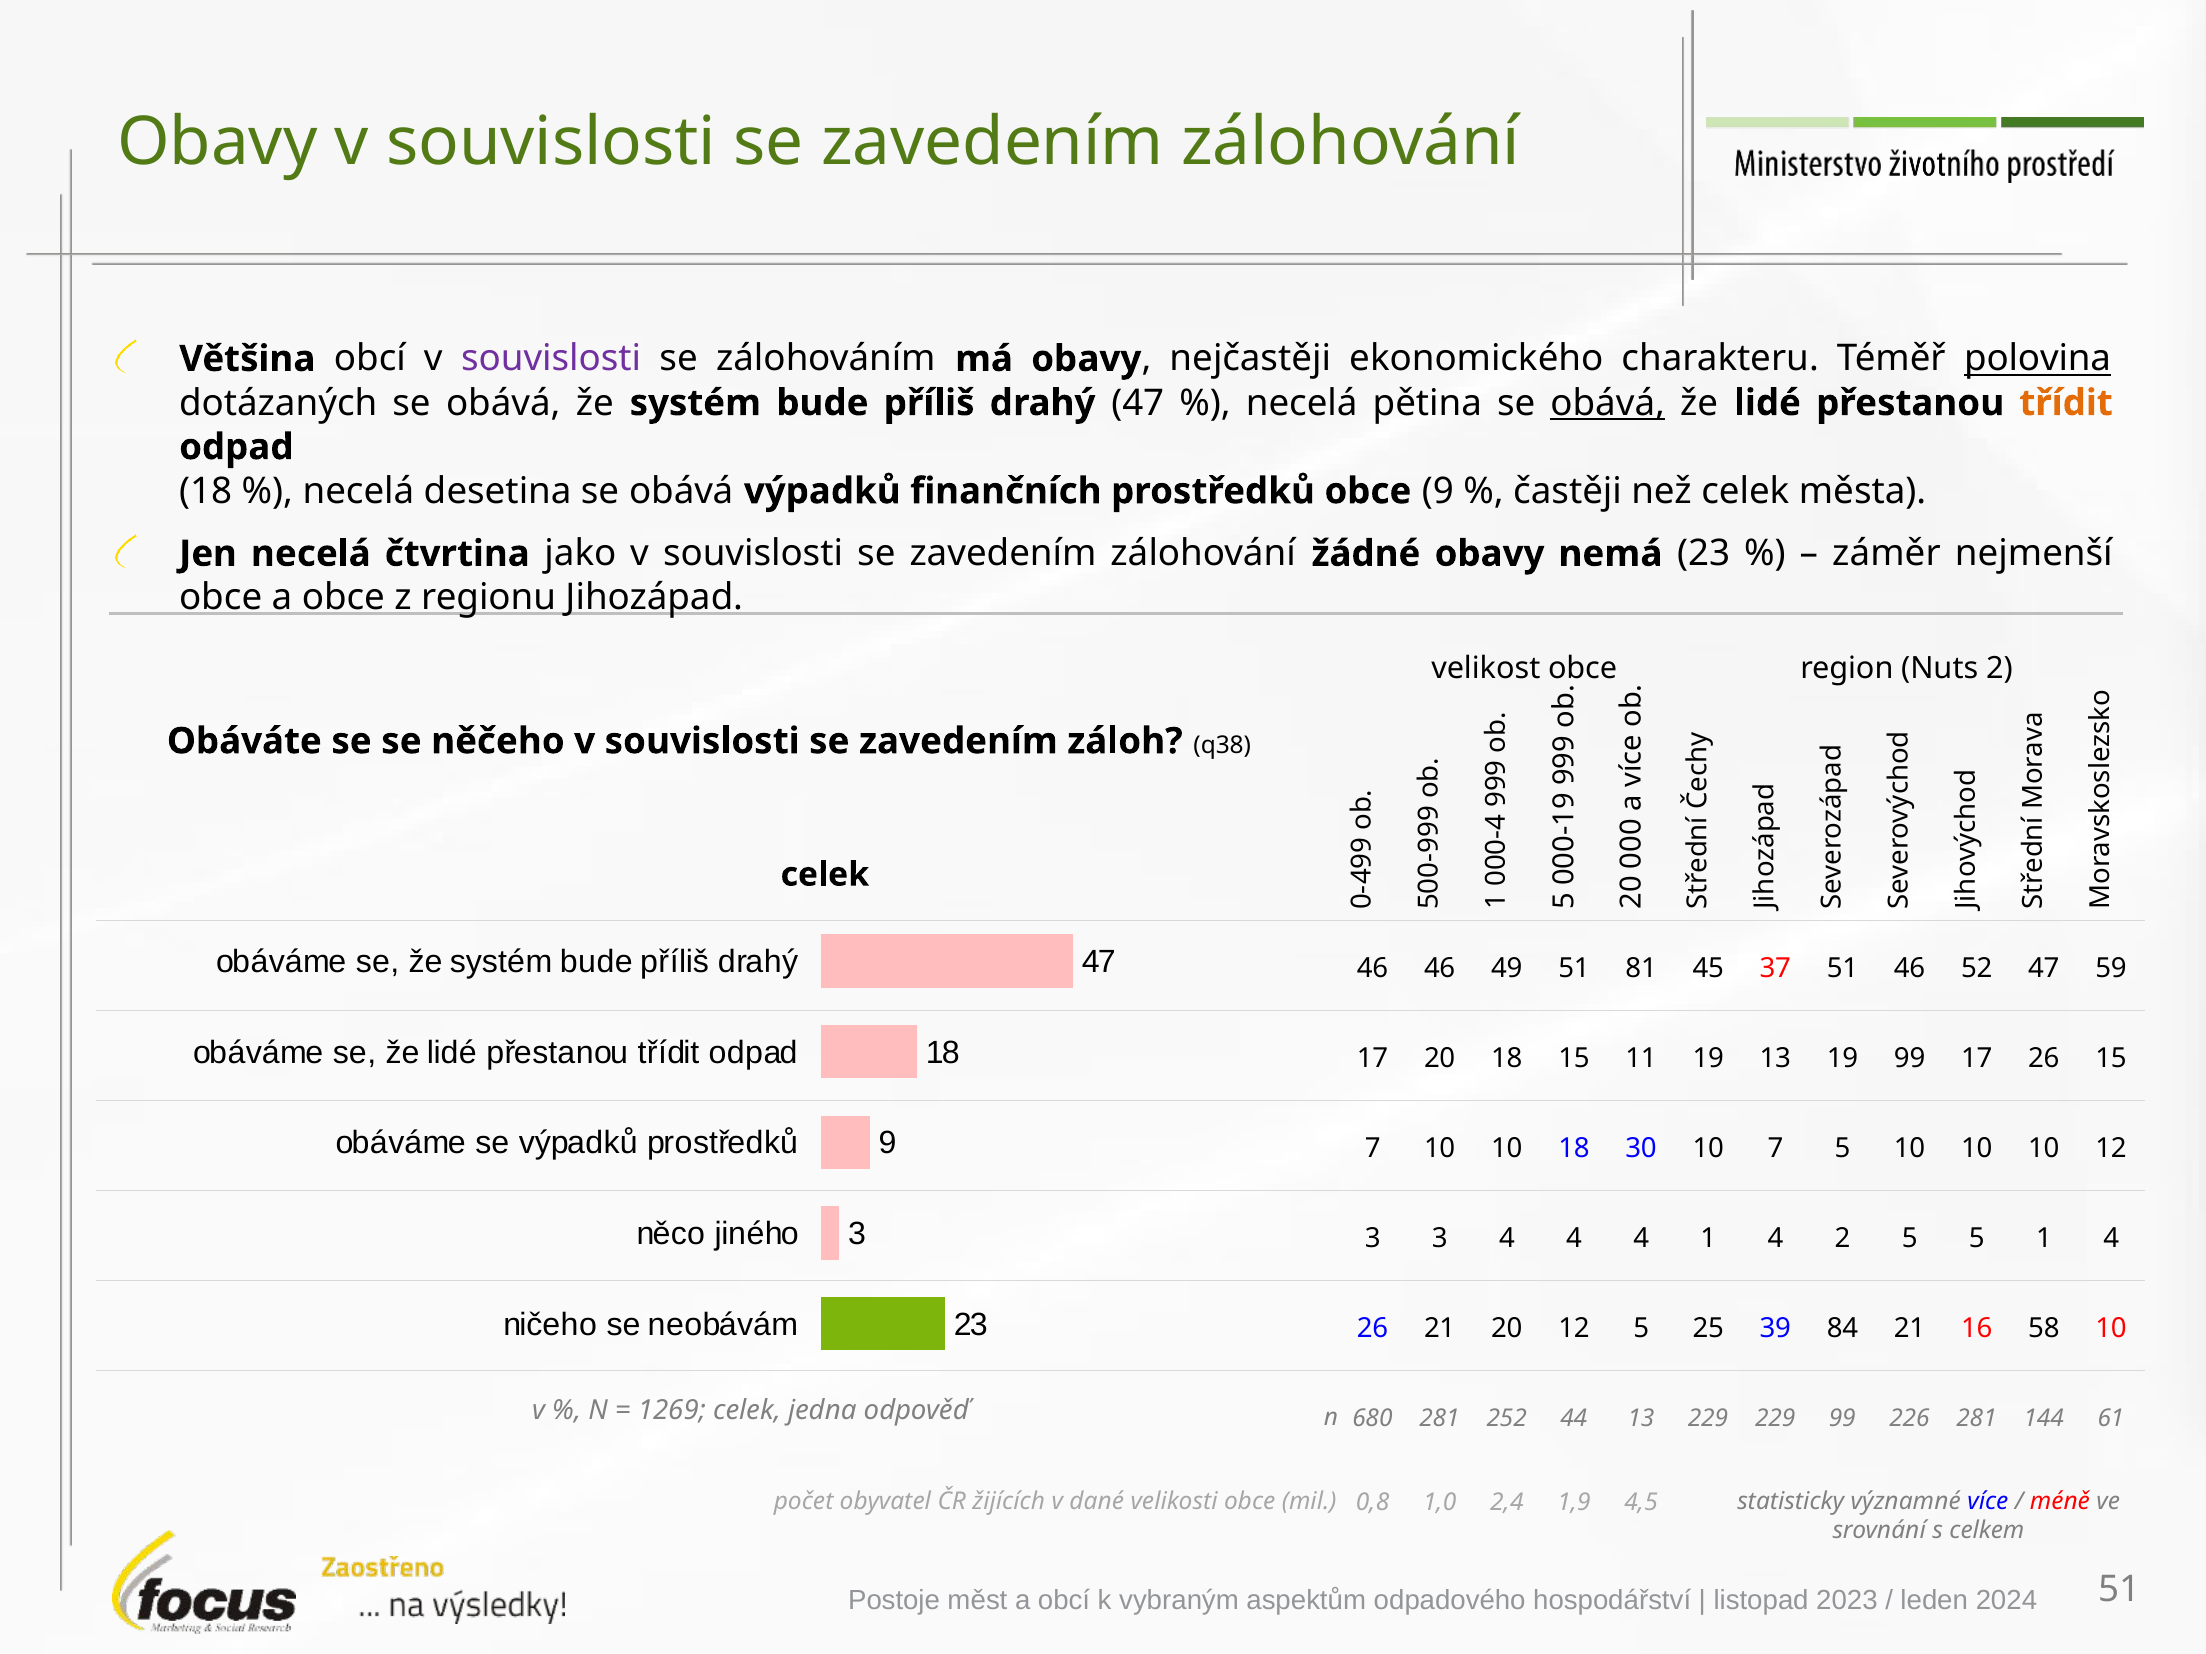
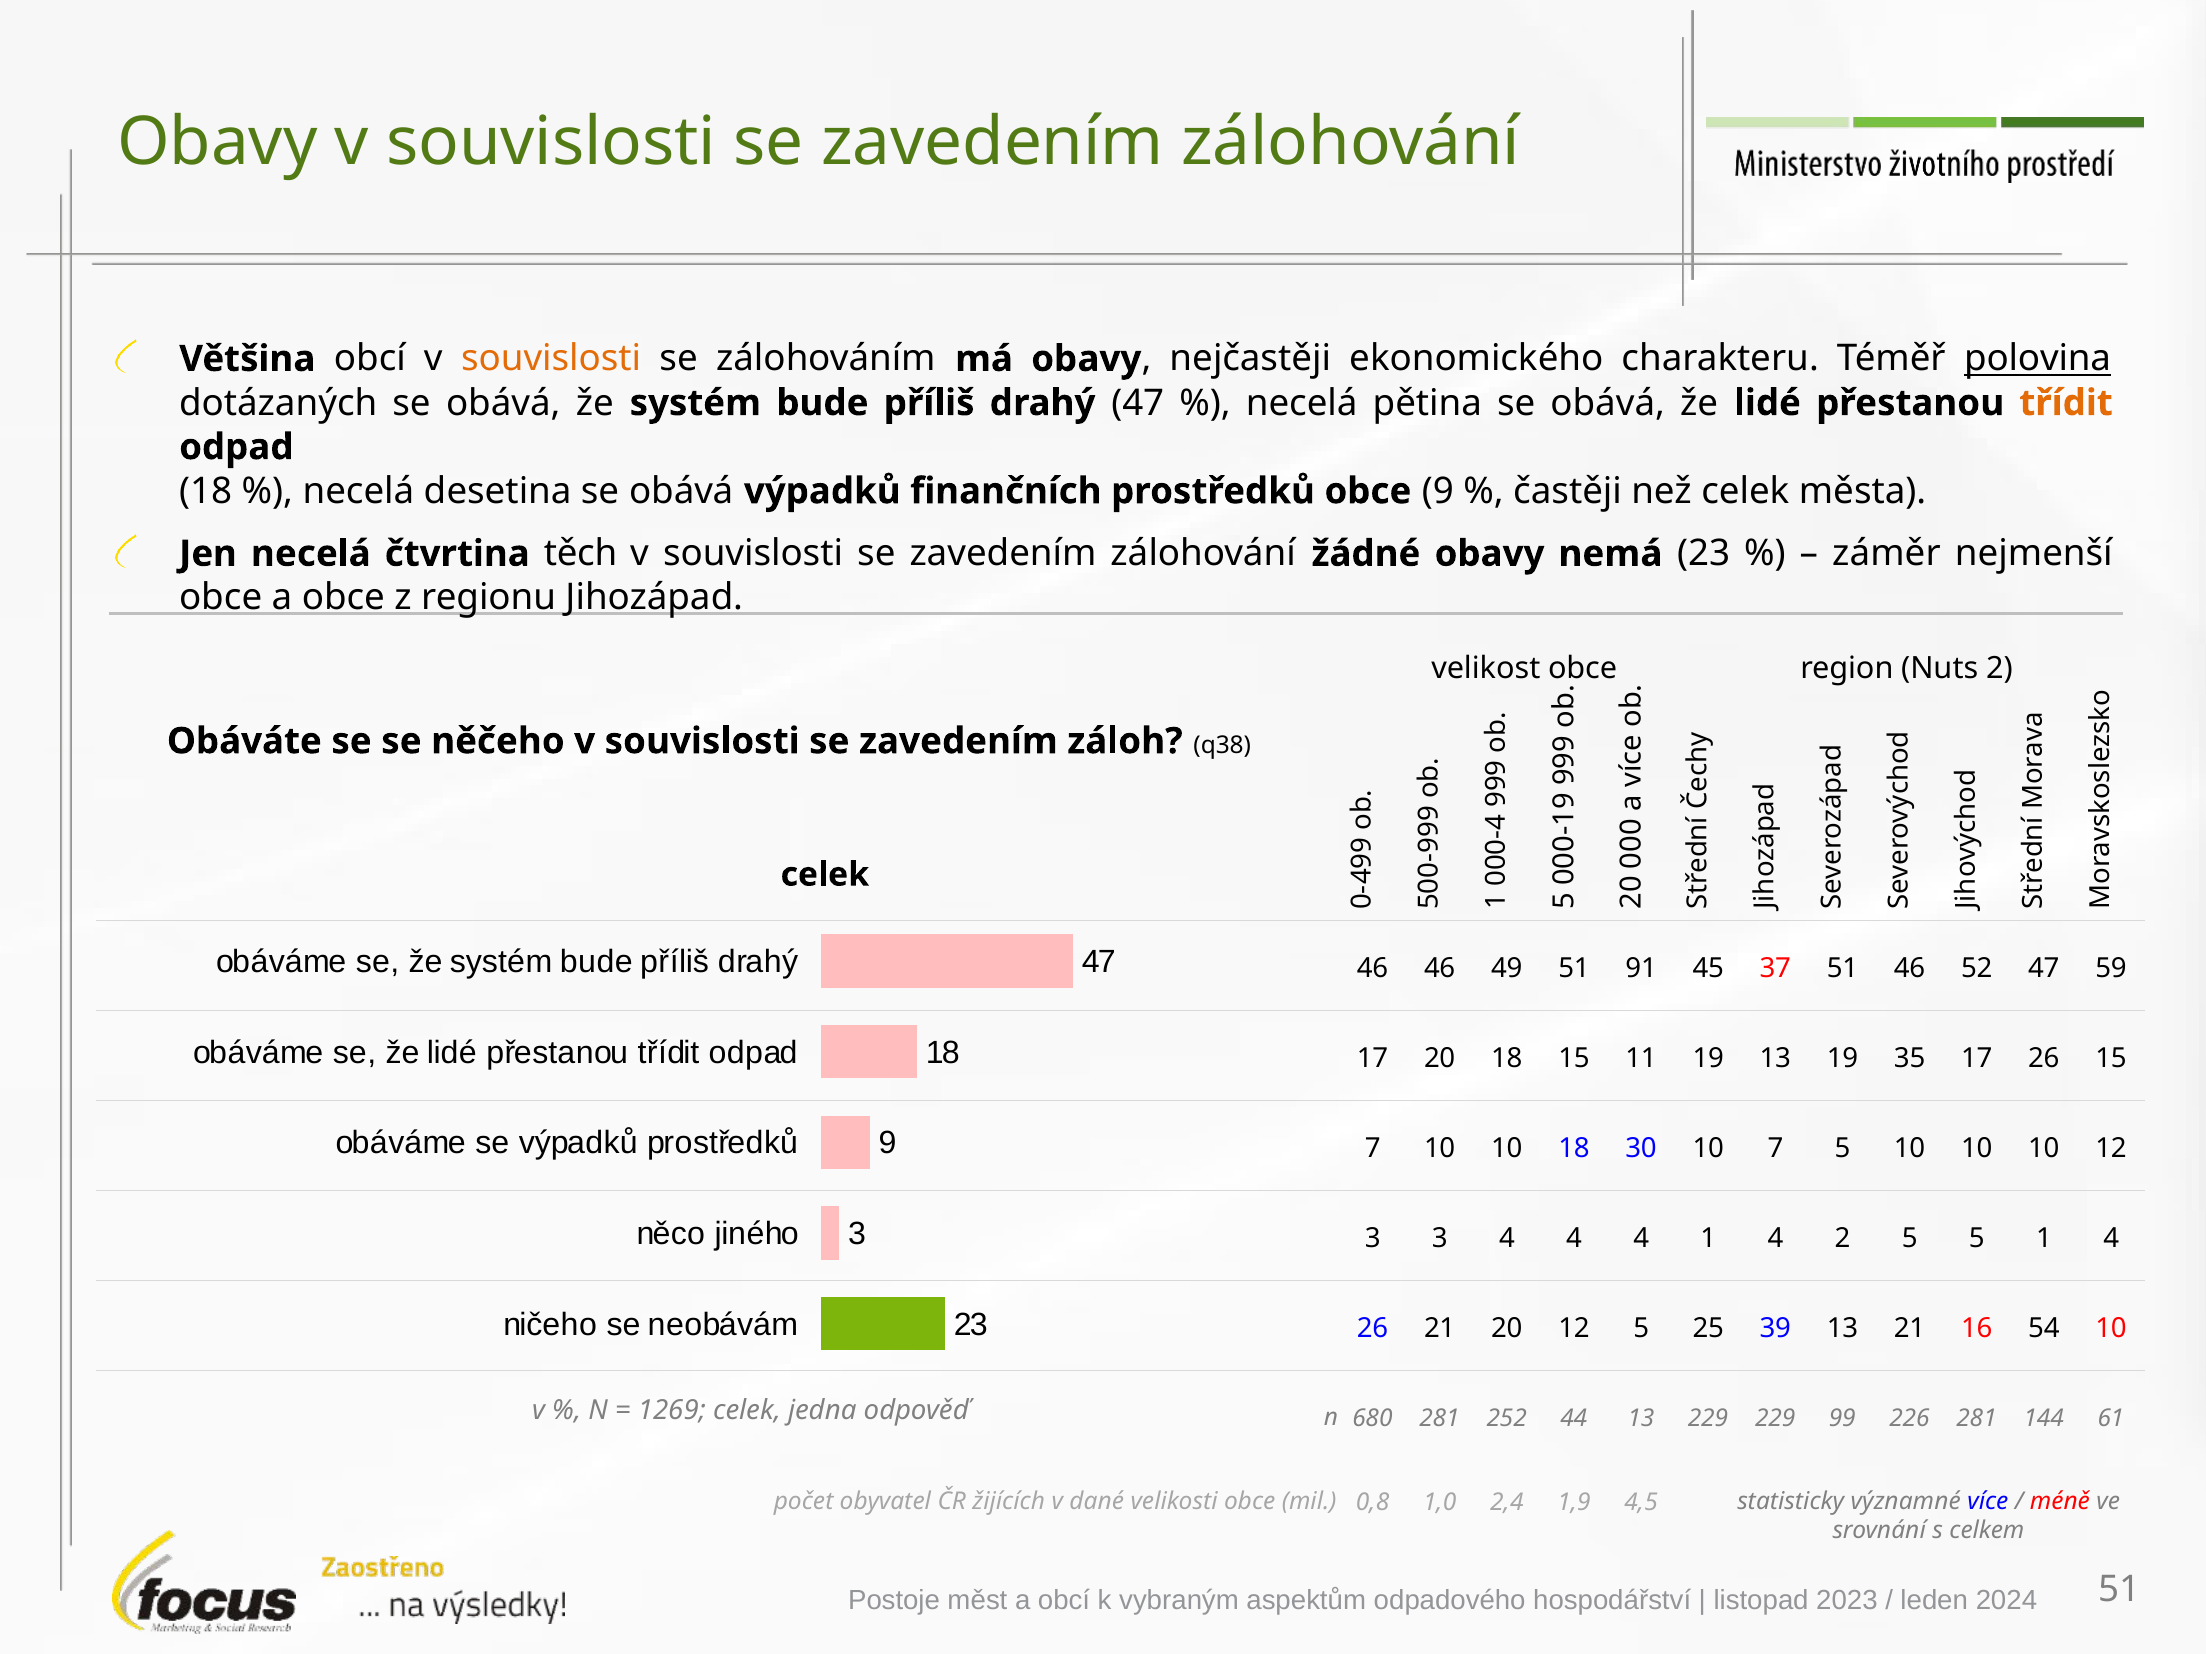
souvislosti colour: purple -> orange (551, 359)
obává underline: present -> none (1608, 403)
jako: jako -> těch (581, 554)
81: 81 -> 91 (1641, 968)
19 99: 99 -> 35 (1910, 1058)
39 84: 84 -> 13 (1843, 1329)
58: 58 -> 54 (2044, 1329)
